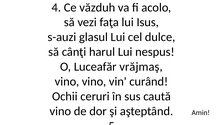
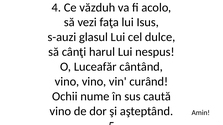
vrăjmaş: vrăjmaş -> cântând (141, 67)
ceruri: ceruri -> nume (95, 97)
